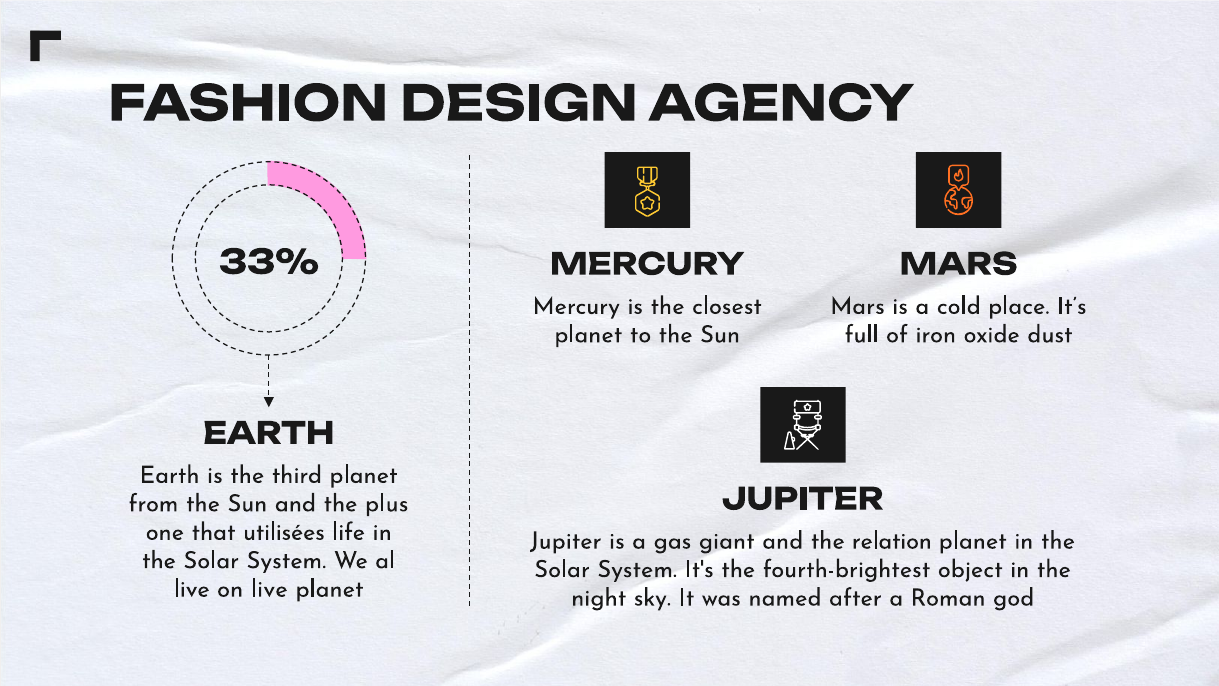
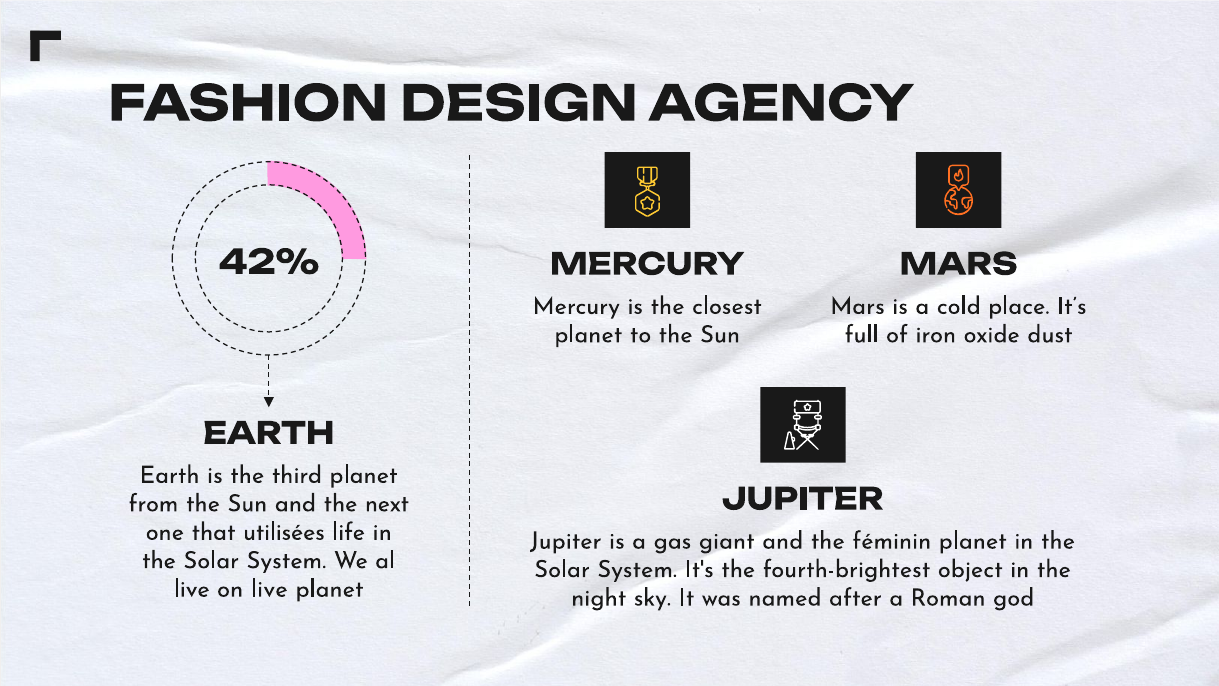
33%: 33% -> 42% (269, 262)
plus: plus -> next (387, 503)
relation: relation -> féminin (892, 541)
